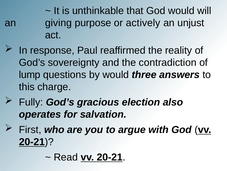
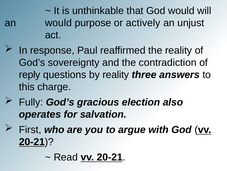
an giving: giving -> would (58, 23)
lump: lump -> reply (30, 74)
by would: would -> reality (116, 74)
